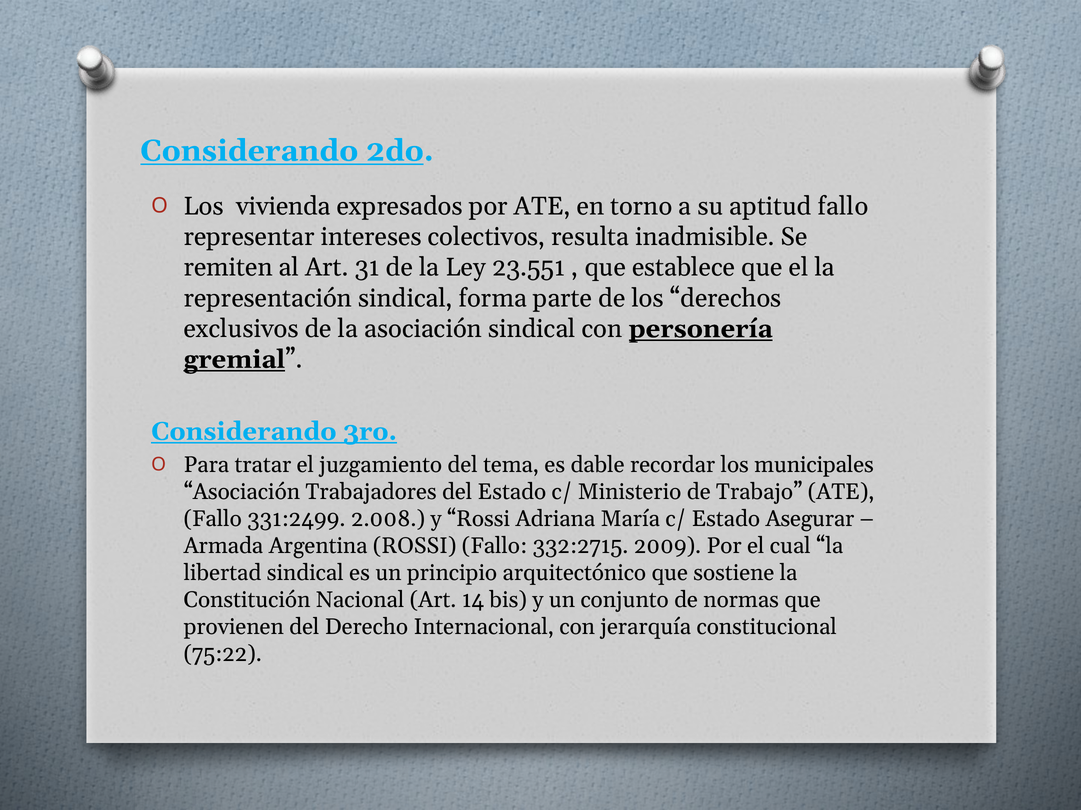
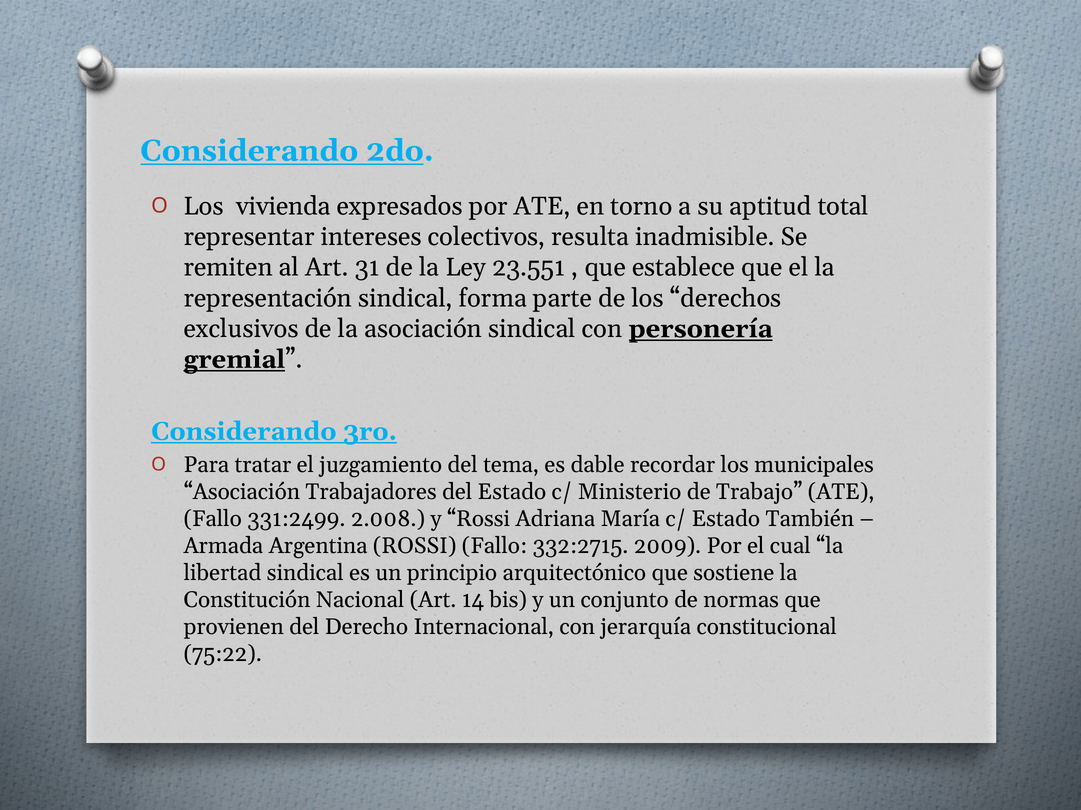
aptitud fallo: fallo -> total (843, 207)
Asegurar: Asegurar -> También (810, 519)
